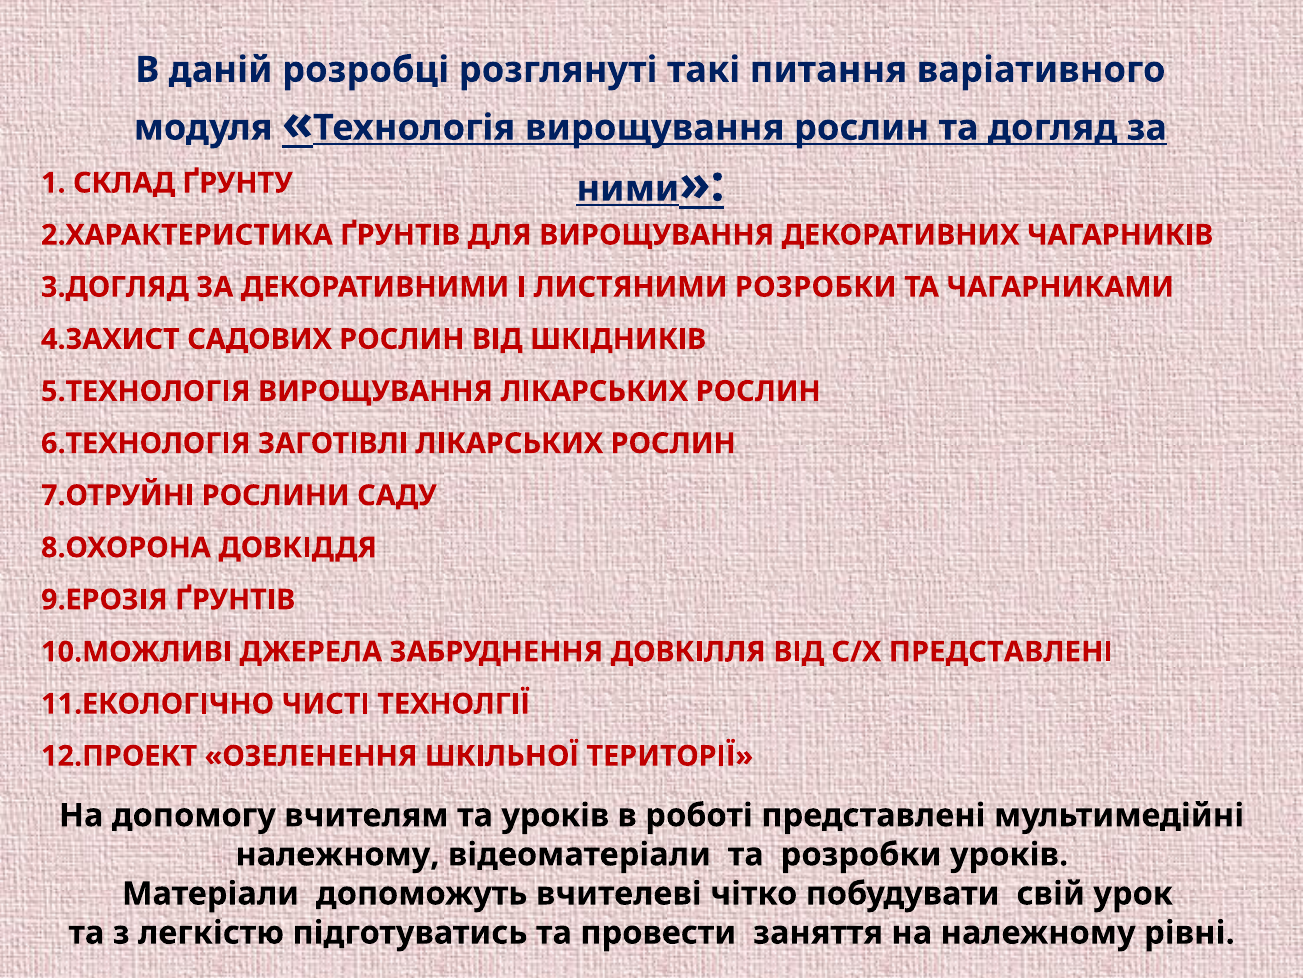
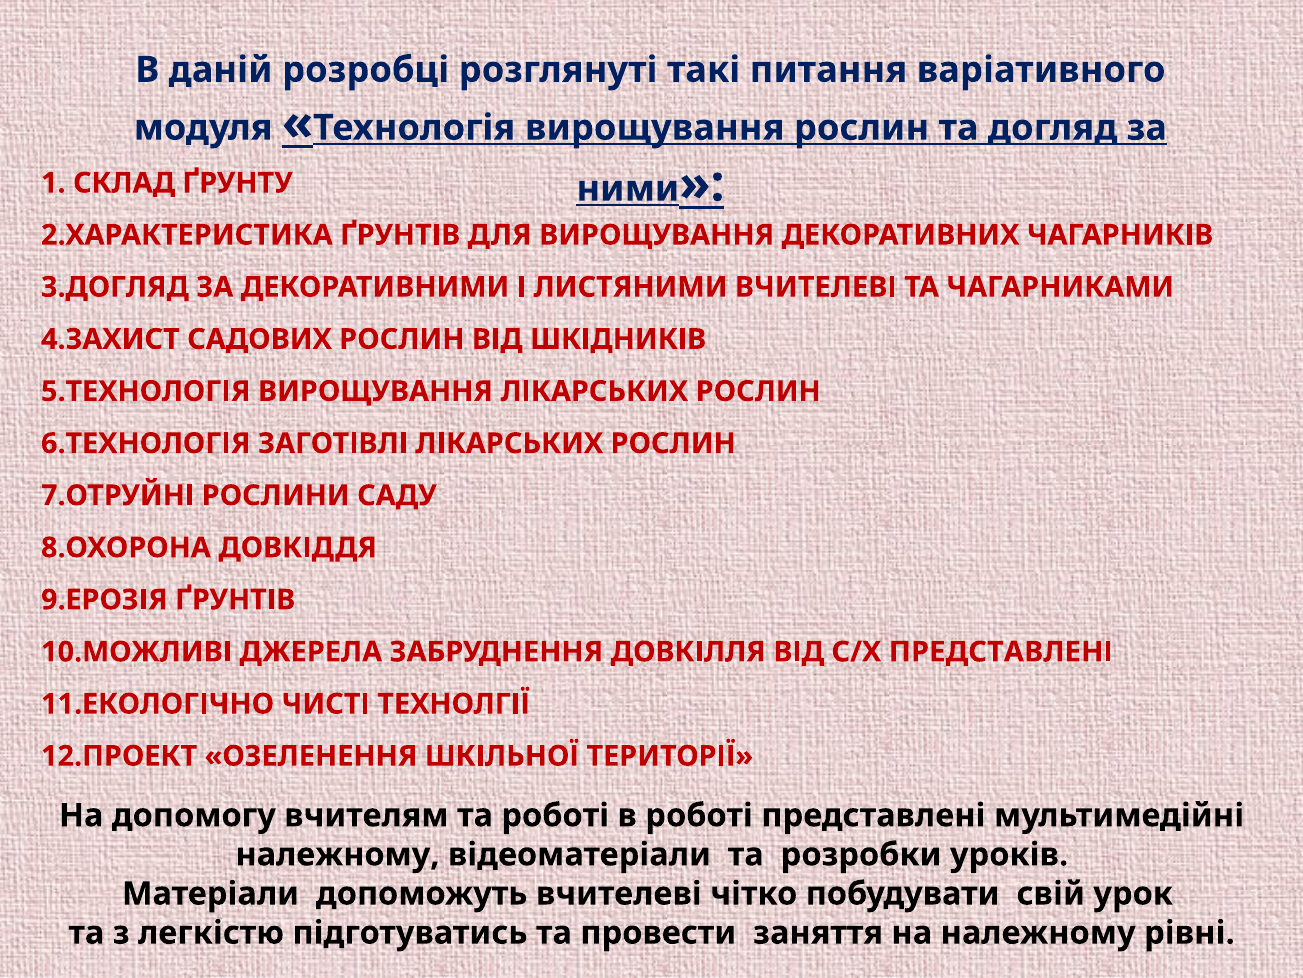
ЛИСТЯНИМИ РОЗРОБКИ: РОЗРОБКИ -> ВЧИТЕЛЕВІ (816, 287)
та уроків: уроків -> роботі (555, 815)
